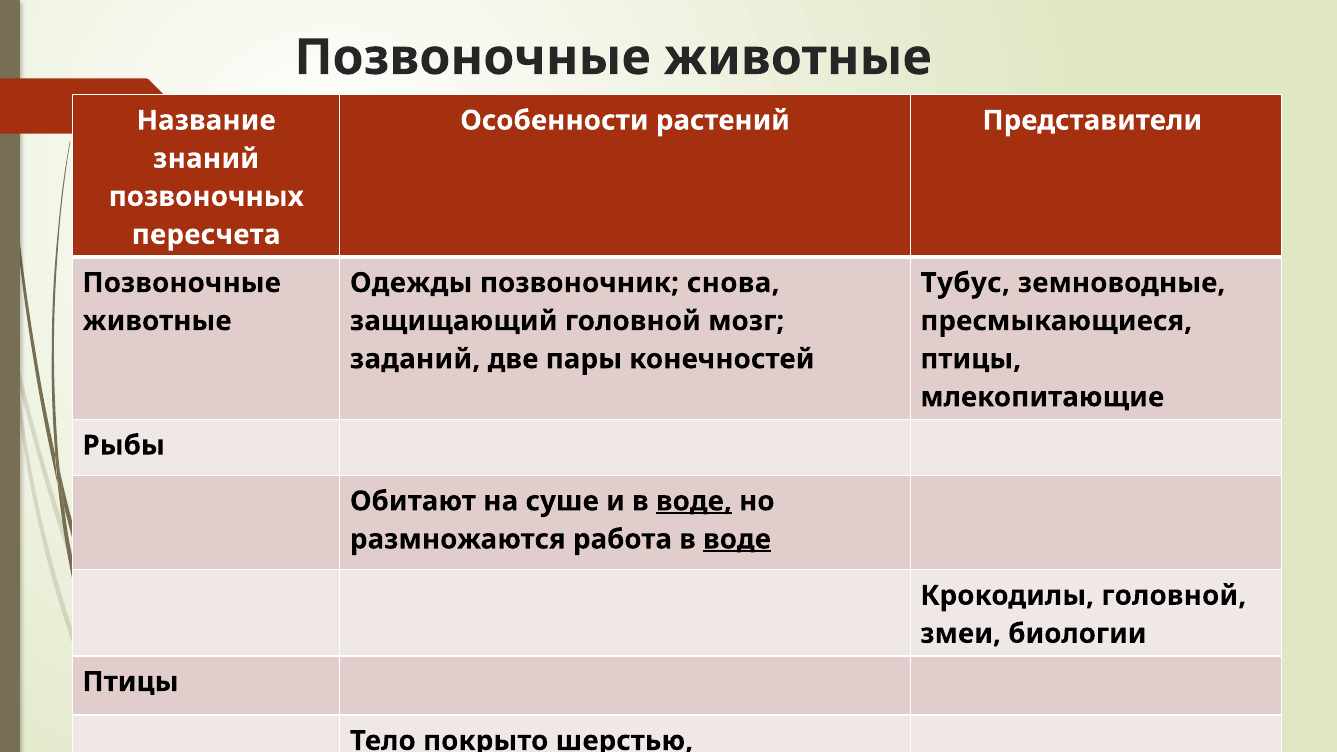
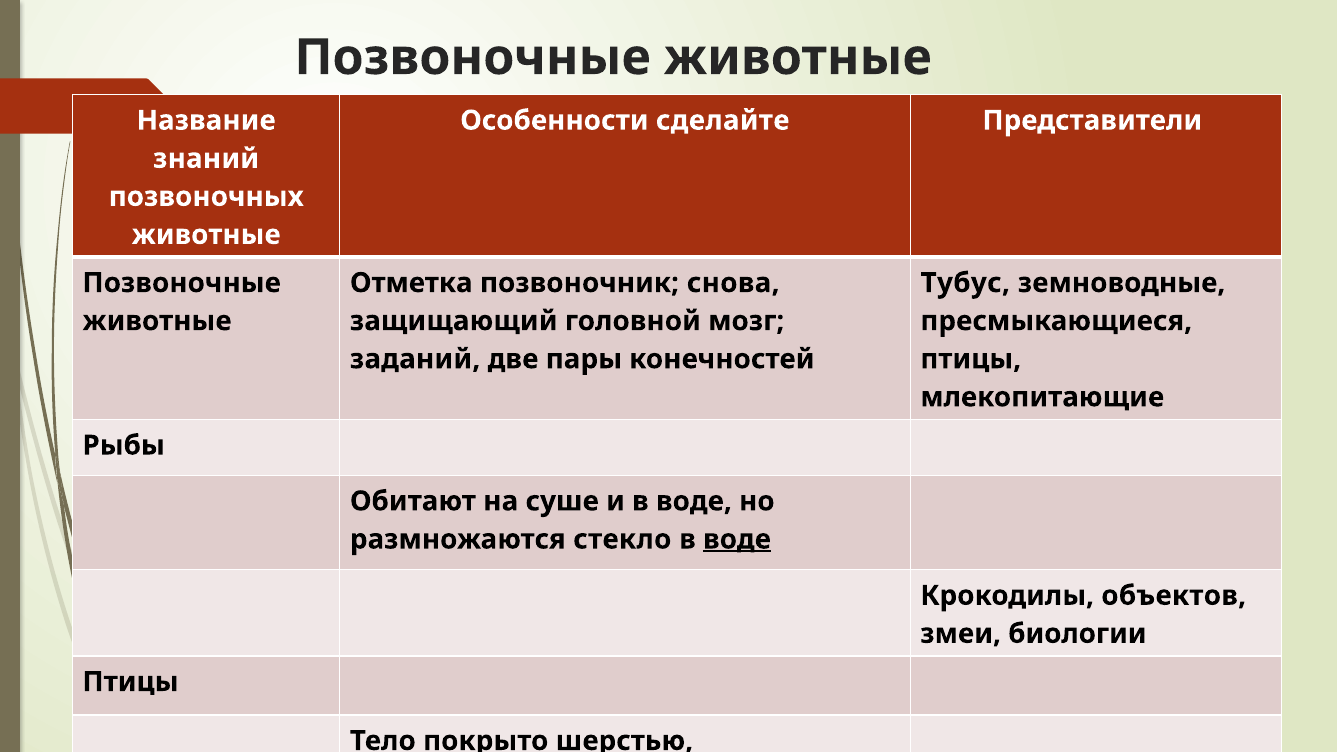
растений: растений -> сделайте (723, 120)
пересчета: пересчета -> животные (206, 235)
Одежды: Одежды -> Отметка (411, 283)
воде underline: present -> none (694, 501)
работа: работа -> стекло (622, 539)
Крокодилы головной: головной -> объектов (1174, 596)
